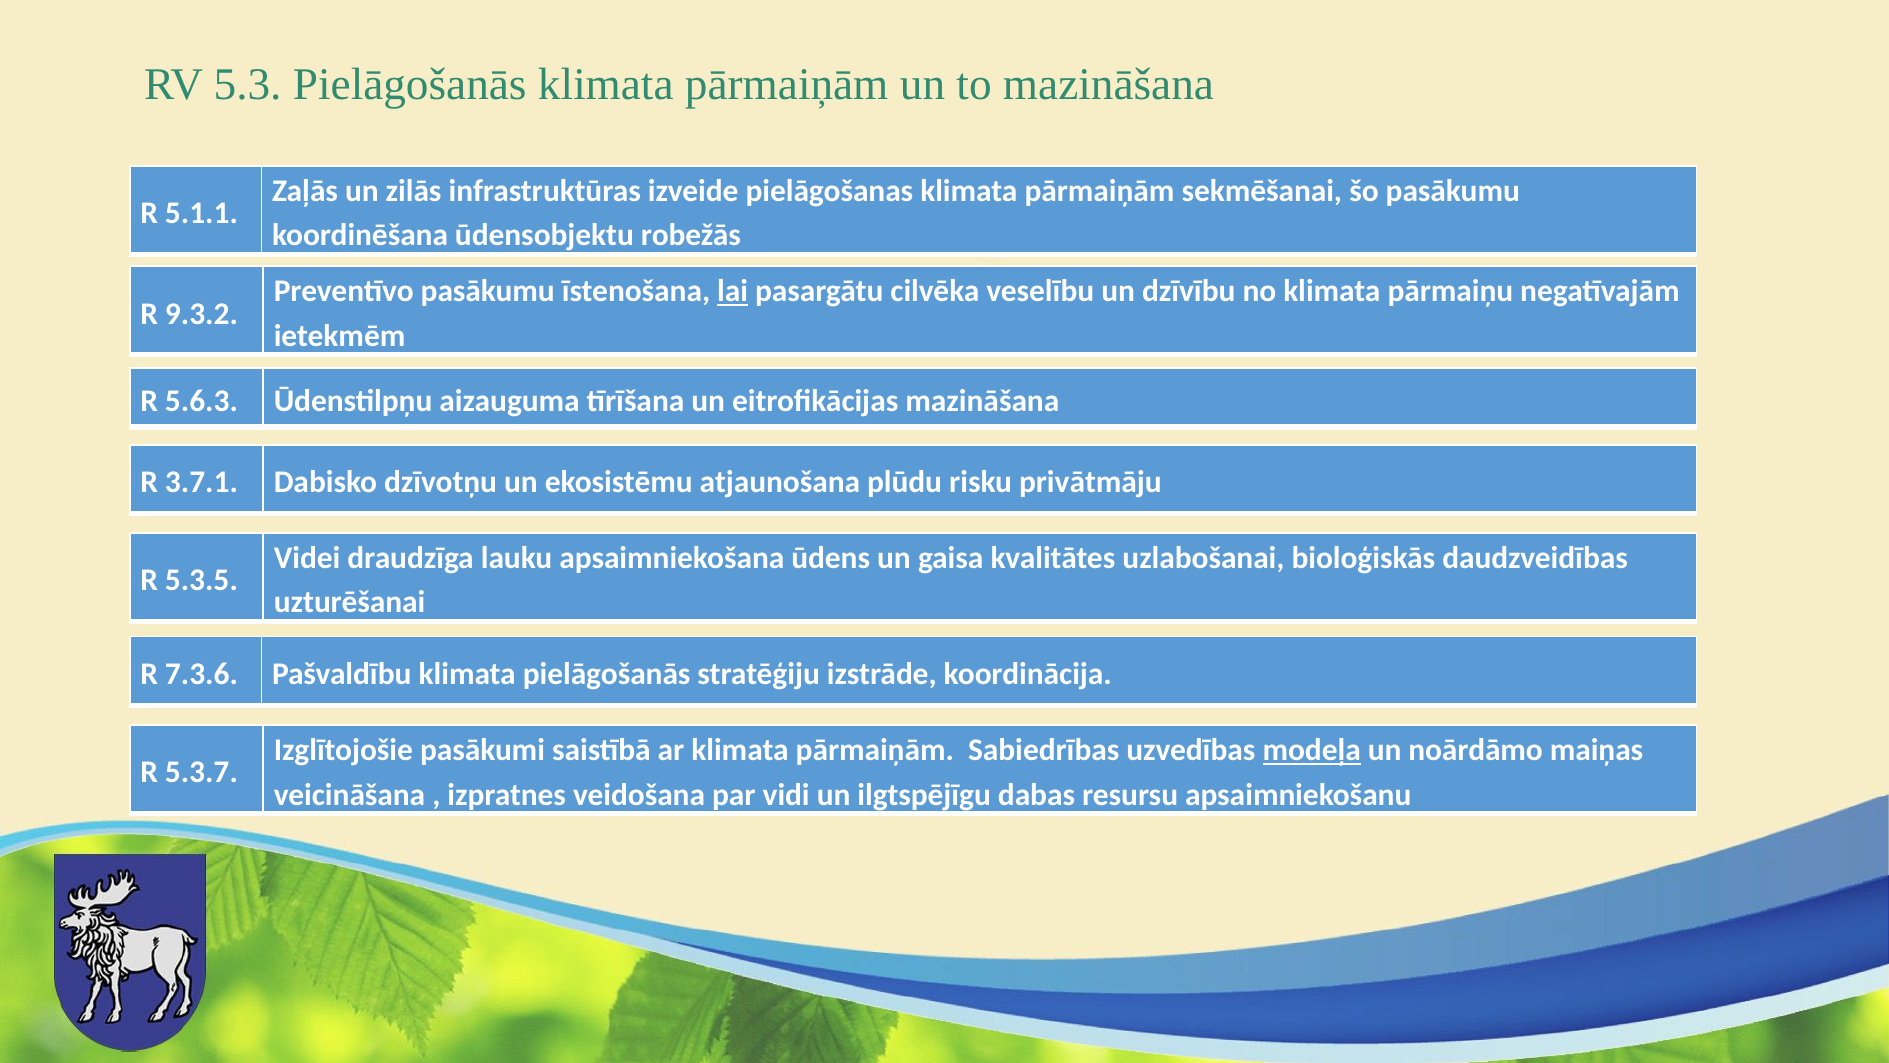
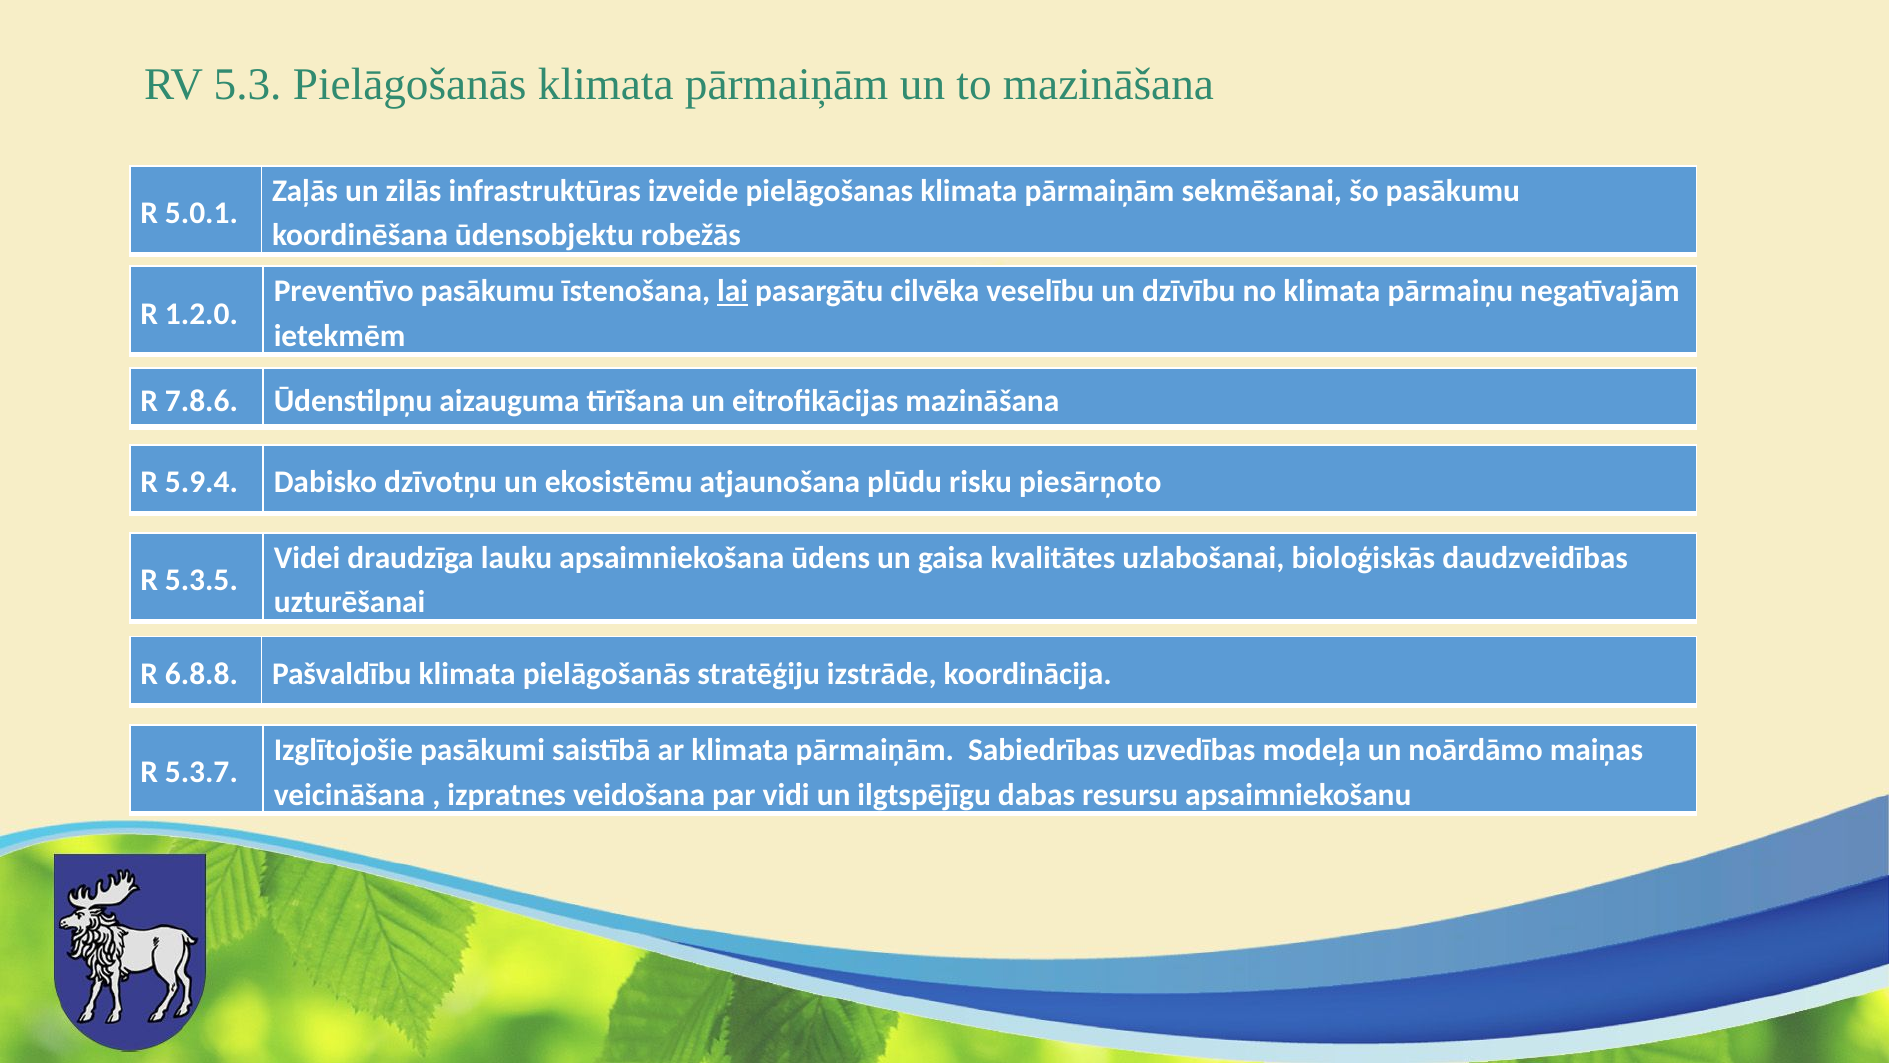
5.1.1: 5.1.1 -> 5.0.1 (201, 213)
9.3.2: 9.3.2 -> 1.2.0 (201, 314)
5.6.3: 5.6.3 -> 7.8.6 (201, 401)
3.7.1: 3.7.1 -> 5.9.4 (201, 482)
privātmāju: privātmāju -> piesārņoto (1090, 482)
7.3.6: 7.3.6 -> 6.8.8 (201, 674)
modeļa underline: present -> none (1312, 750)
